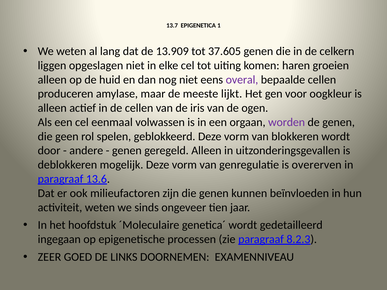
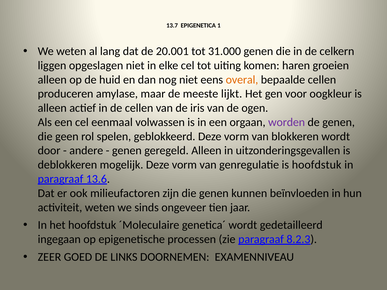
13.909: 13.909 -> 20.001 (172, 51)
37.605: 37.605 -> 31.000 (225, 51)
overal colour: purple -> orange (242, 80)
is overerven: overerven -> hoofdstuk (317, 165)
